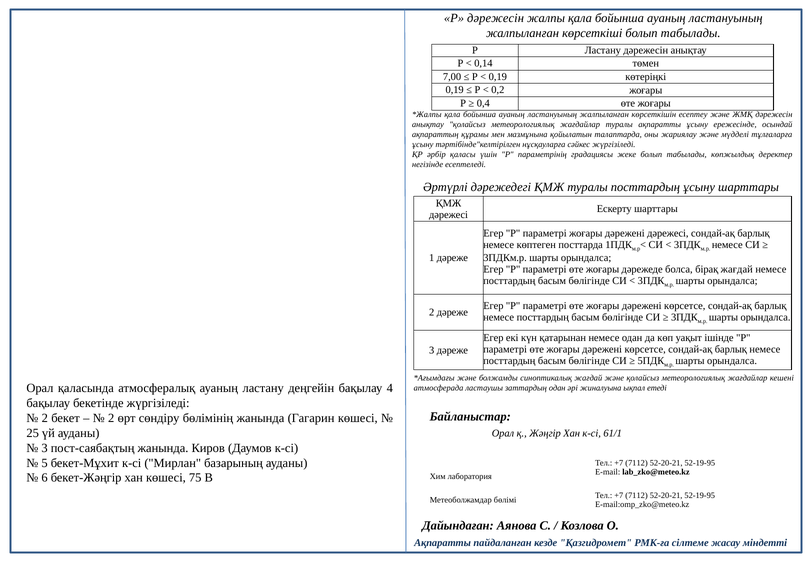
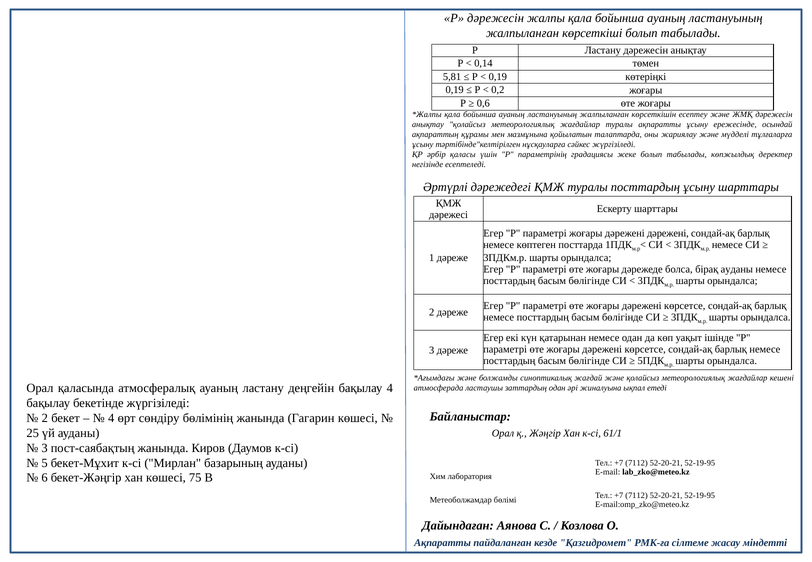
7,00: 7,00 -> 5,81 (452, 77)
0,4: 0,4 -> 0,6 (483, 103)
дәрежені дәрежесі: дәрежесі -> дәрежені (668, 233)
бірақ жағдай: жағдай -> ауданы (737, 269)
2: 2 -> 4 (111, 418)
